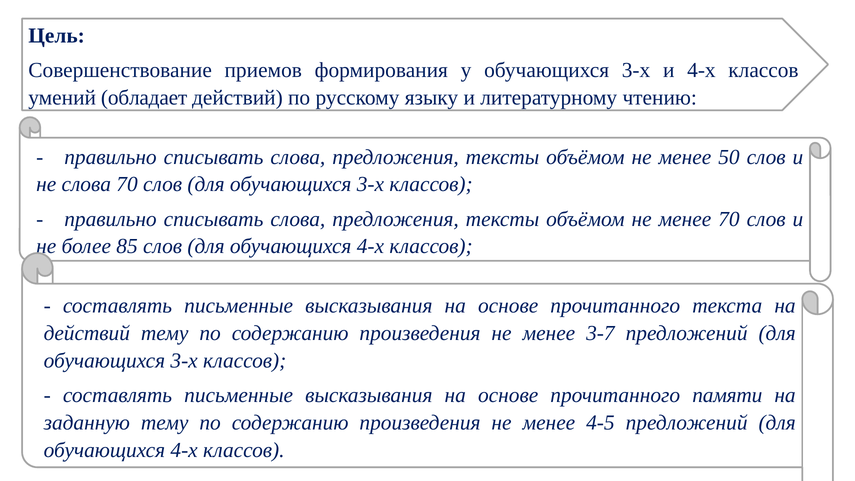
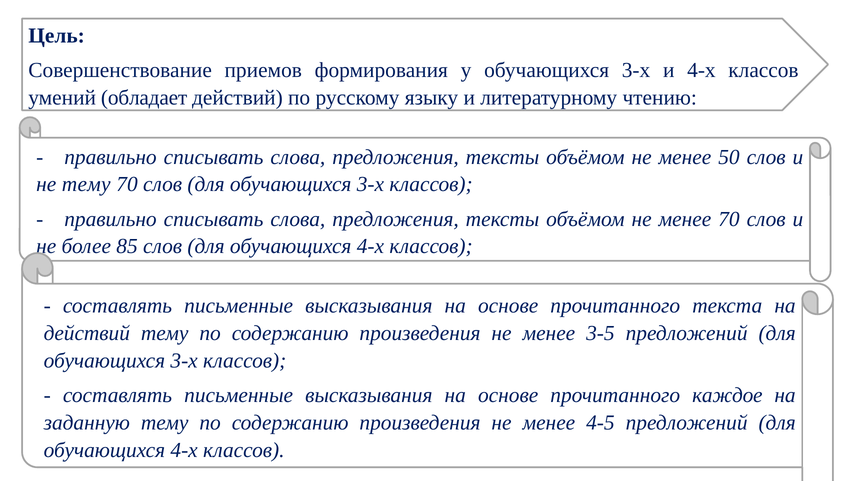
не слова: слова -> тему (86, 184)
3-7: 3-7 -> 3-5 (600, 333)
памяти: памяти -> каждое (727, 395)
